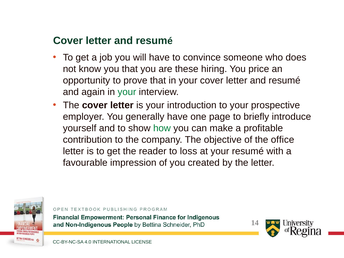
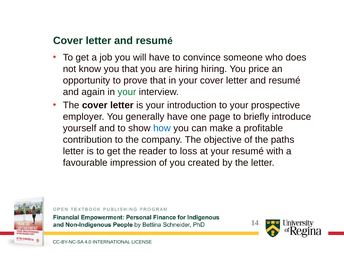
are these: these -> hiring (187, 69)
how colour: green -> blue (162, 128)
office: office -> paths (283, 140)
